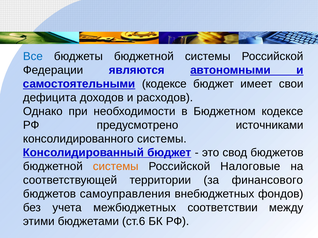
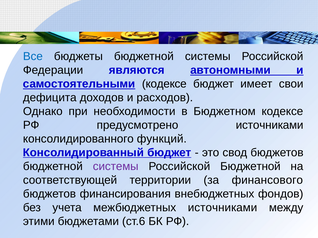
консолидированного системы: системы -> функций (162, 139)
системы colour: orange -> purple (116, 167)
Российской Налоговые: Налоговые -> Бюджетной (250, 167)
самоуправления: самоуправления -> финансирования (125, 194)
межбюджетных соответствии: соответствии -> источниками (223, 208)
